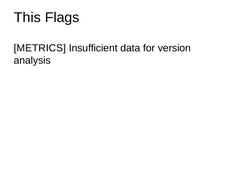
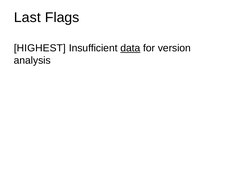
This: This -> Last (27, 17)
METRICS: METRICS -> HIGHEST (40, 48)
data underline: none -> present (130, 48)
